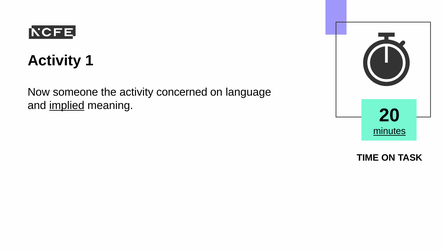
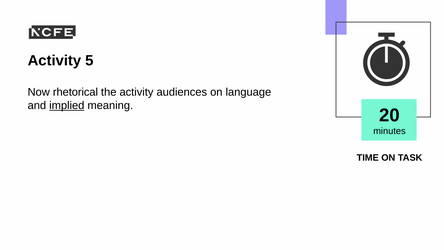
1: 1 -> 5 (89, 61)
someone: someone -> rhetorical (75, 92)
concerned: concerned -> audiences (182, 92)
minutes underline: present -> none (389, 131)
